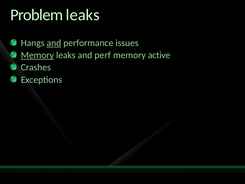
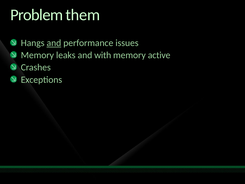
Problem leaks: leaks -> them (83, 15)
Memory underline: present -> none (37, 55)
perf: perf -> with (103, 55)
